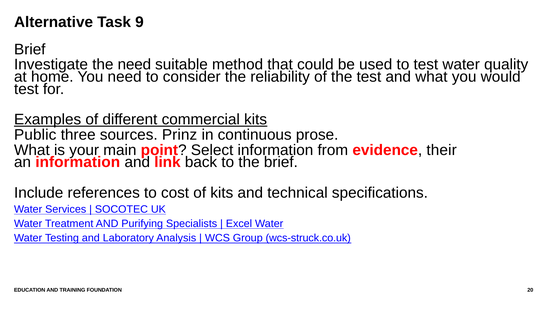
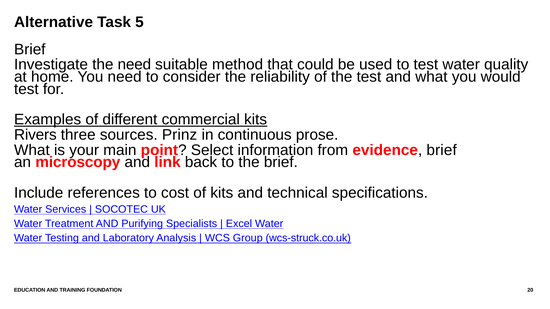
9: 9 -> 5 (139, 22)
Public: Public -> Rivers (35, 135)
evidence their: their -> brief (442, 150)
an information: information -> microscopy (78, 162)
